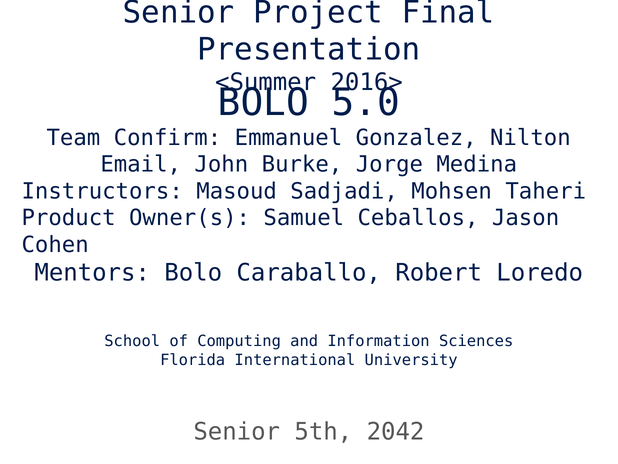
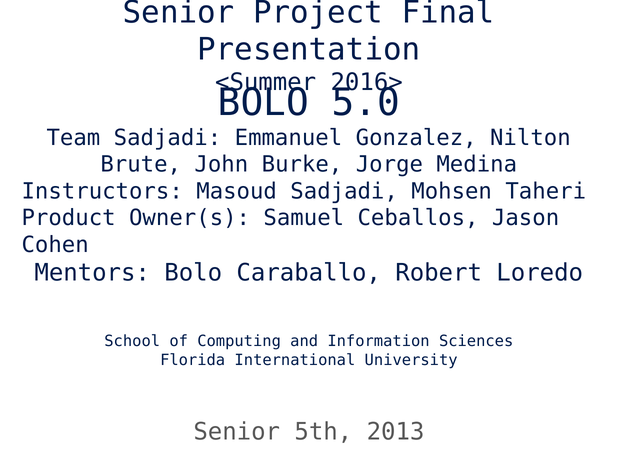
Team Confirm: Confirm -> Sadjadi (167, 138)
Email: Email -> Brute (141, 164)
2042: 2042 -> 2013 (396, 432)
